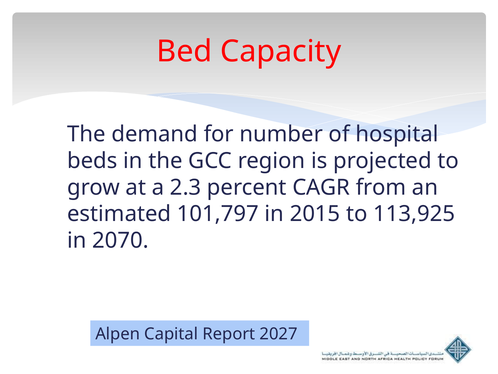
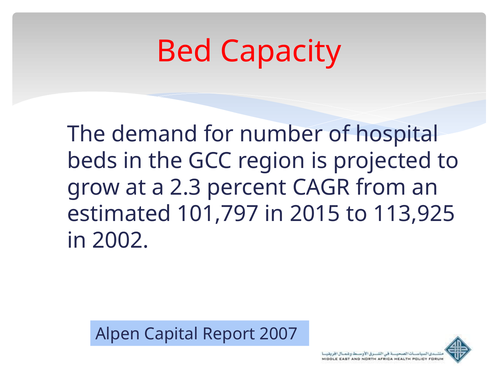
2070: 2070 -> 2002 (121, 240)
2027: 2027 -> 2007 (279, 334)
